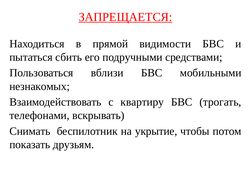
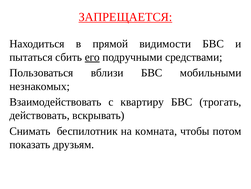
его underline: none -> present (92, 57)
телефонами: телефонами -> действовать (40, 115)
укрытие: укрытие -> комната (156, 131)
